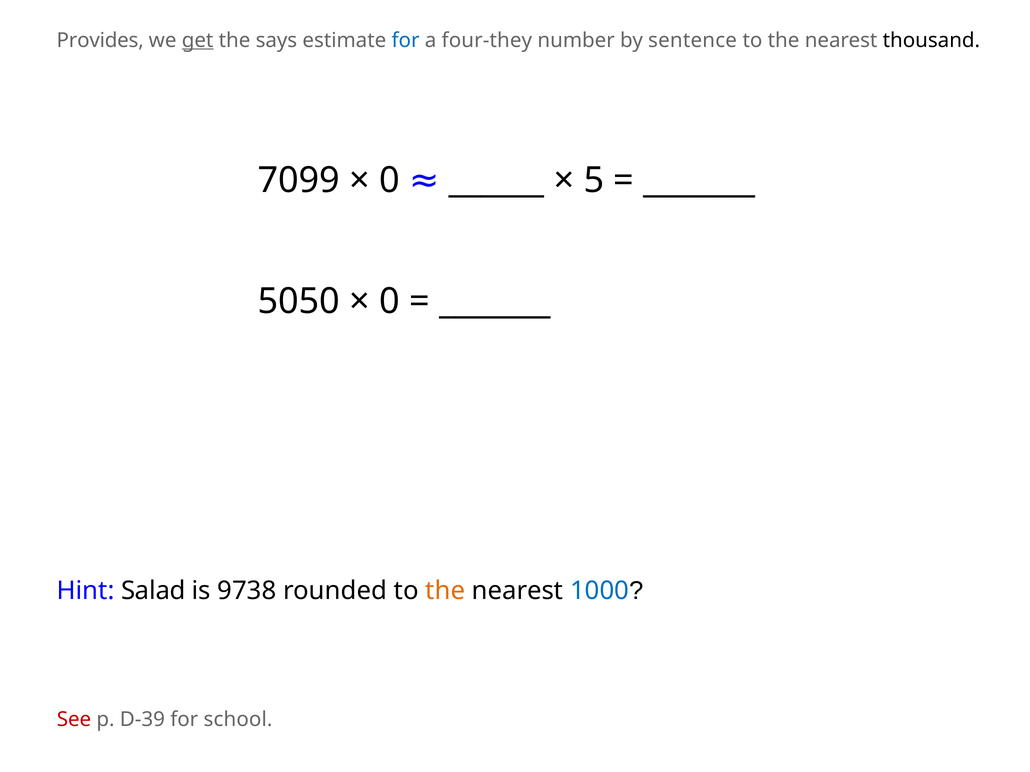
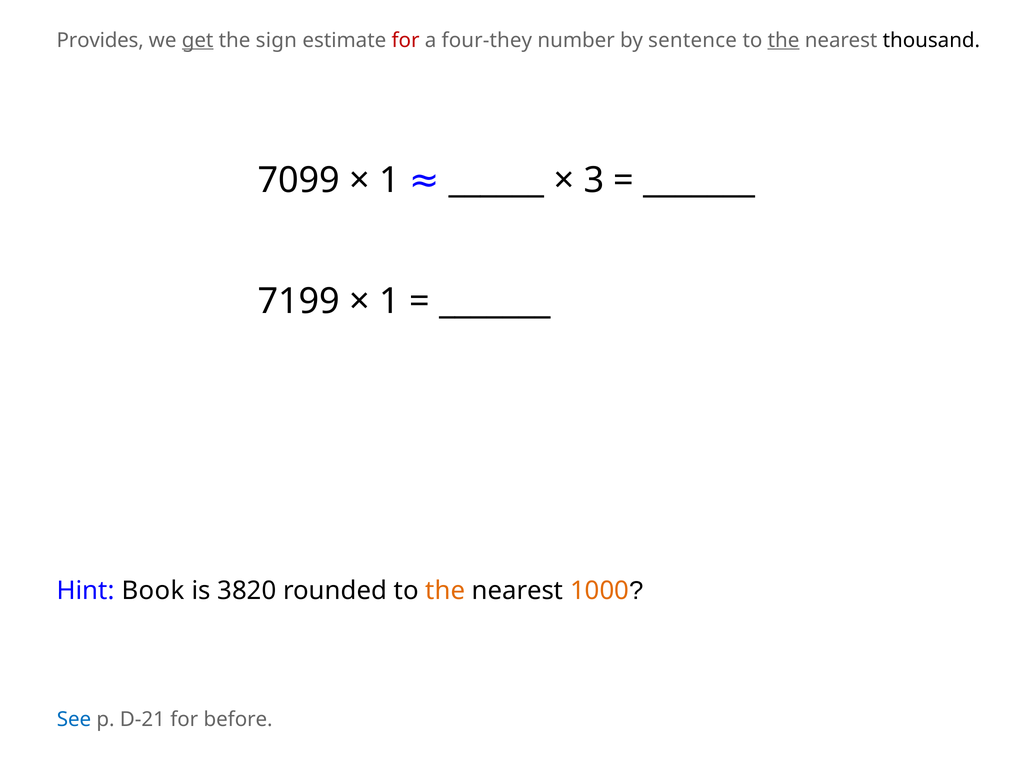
says: says -> sign (276, 40)
for colour: blue -> red (406, 40)
the underline: none -> present (784, 40)
0: 0 -> 1 (389, 181)
5: 5 -> 3 (594, 181)
5050: 5050 -> 7199 (299, 302)
0: 0 -> 1 (389, 302)
Salad: Salad -> Book (153, 591)
9738: 9738 -> 3820 (247, 591)
1000 colour: blue -> orange (600, 591)
See colour: red -> blue (74, 720)
D-39: D-39 -> D-21 (142, 720)
school: school -> before (238, 720)
